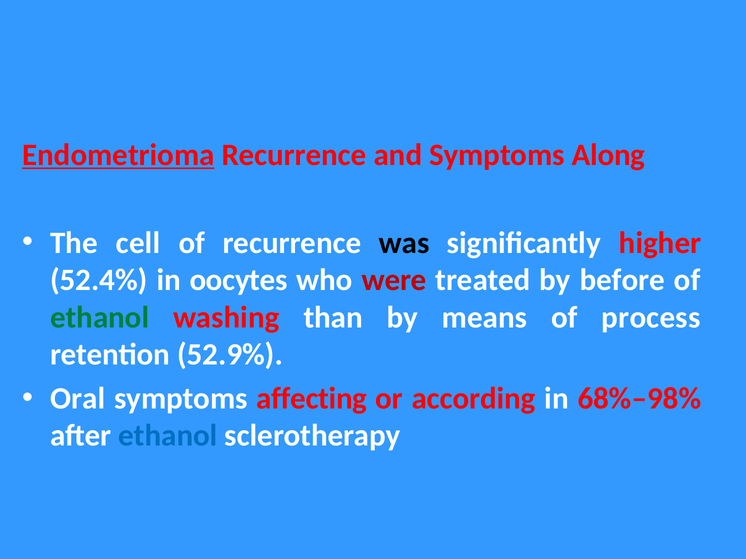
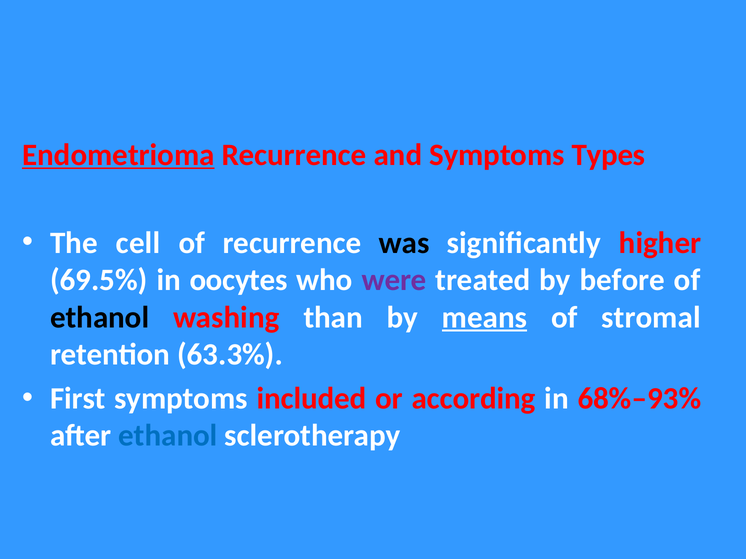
Along: Along -> Types (609, 155)
52.4%: 52.4% -> 69.5% (99, 280)
were colour: red -> purple (394, 280)
ethanol colour: green -> black (100, 318)
means underline: none -> present (485, 318)
process: process -> stromal (651, 318)
52.9%: 52.9% -> 63.3% (230, 355)
Oral: Oral -> First (78, 399)
affecting: affecting -> included (312, 399)
68%–98%: 68%–98% -> 68%–93% (639, 399)
